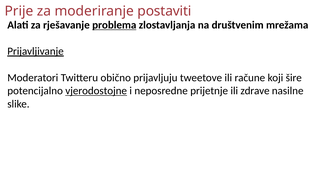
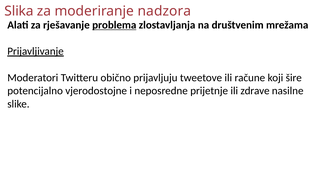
Prije: Prije -> Slika (19, 11)
postaviti: postaviti -> nadzora (164, 11)
vjerodostojne underline: present -> none (96, 91)
